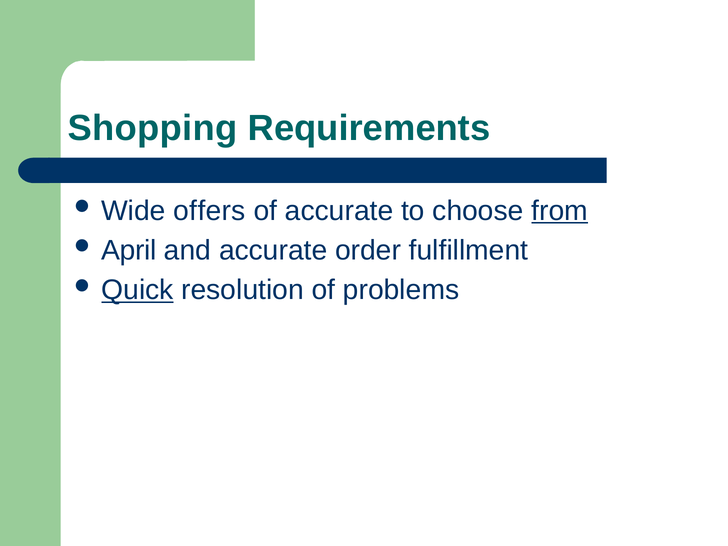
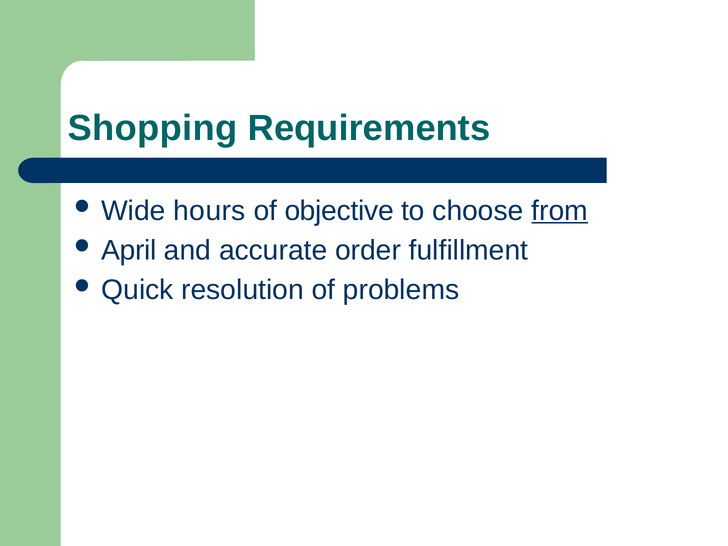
offers: offers -> hours (209, 211)
of accurate: accurate -> objective (339, 211)
Quick underline: present -> none (137, 290)
